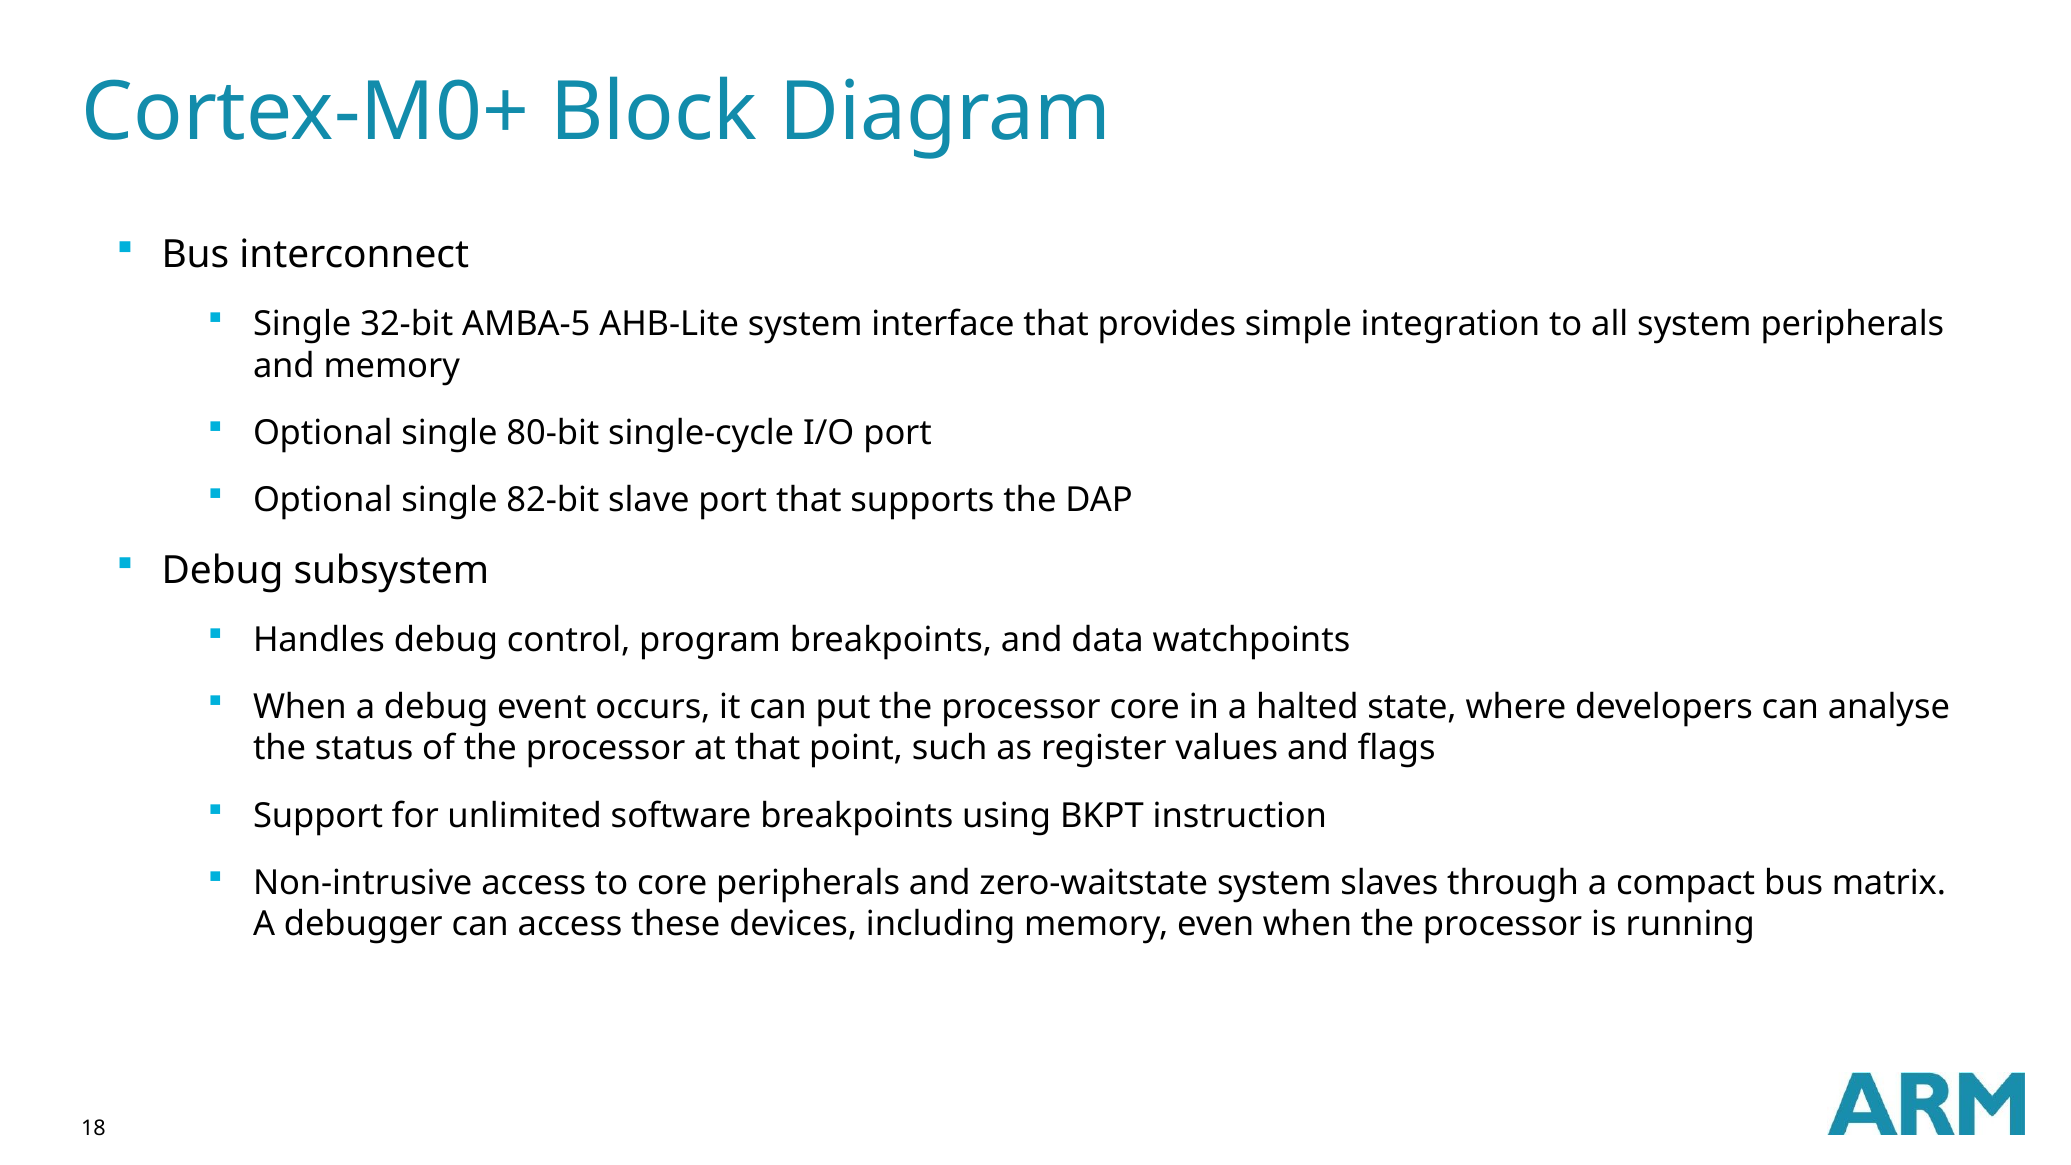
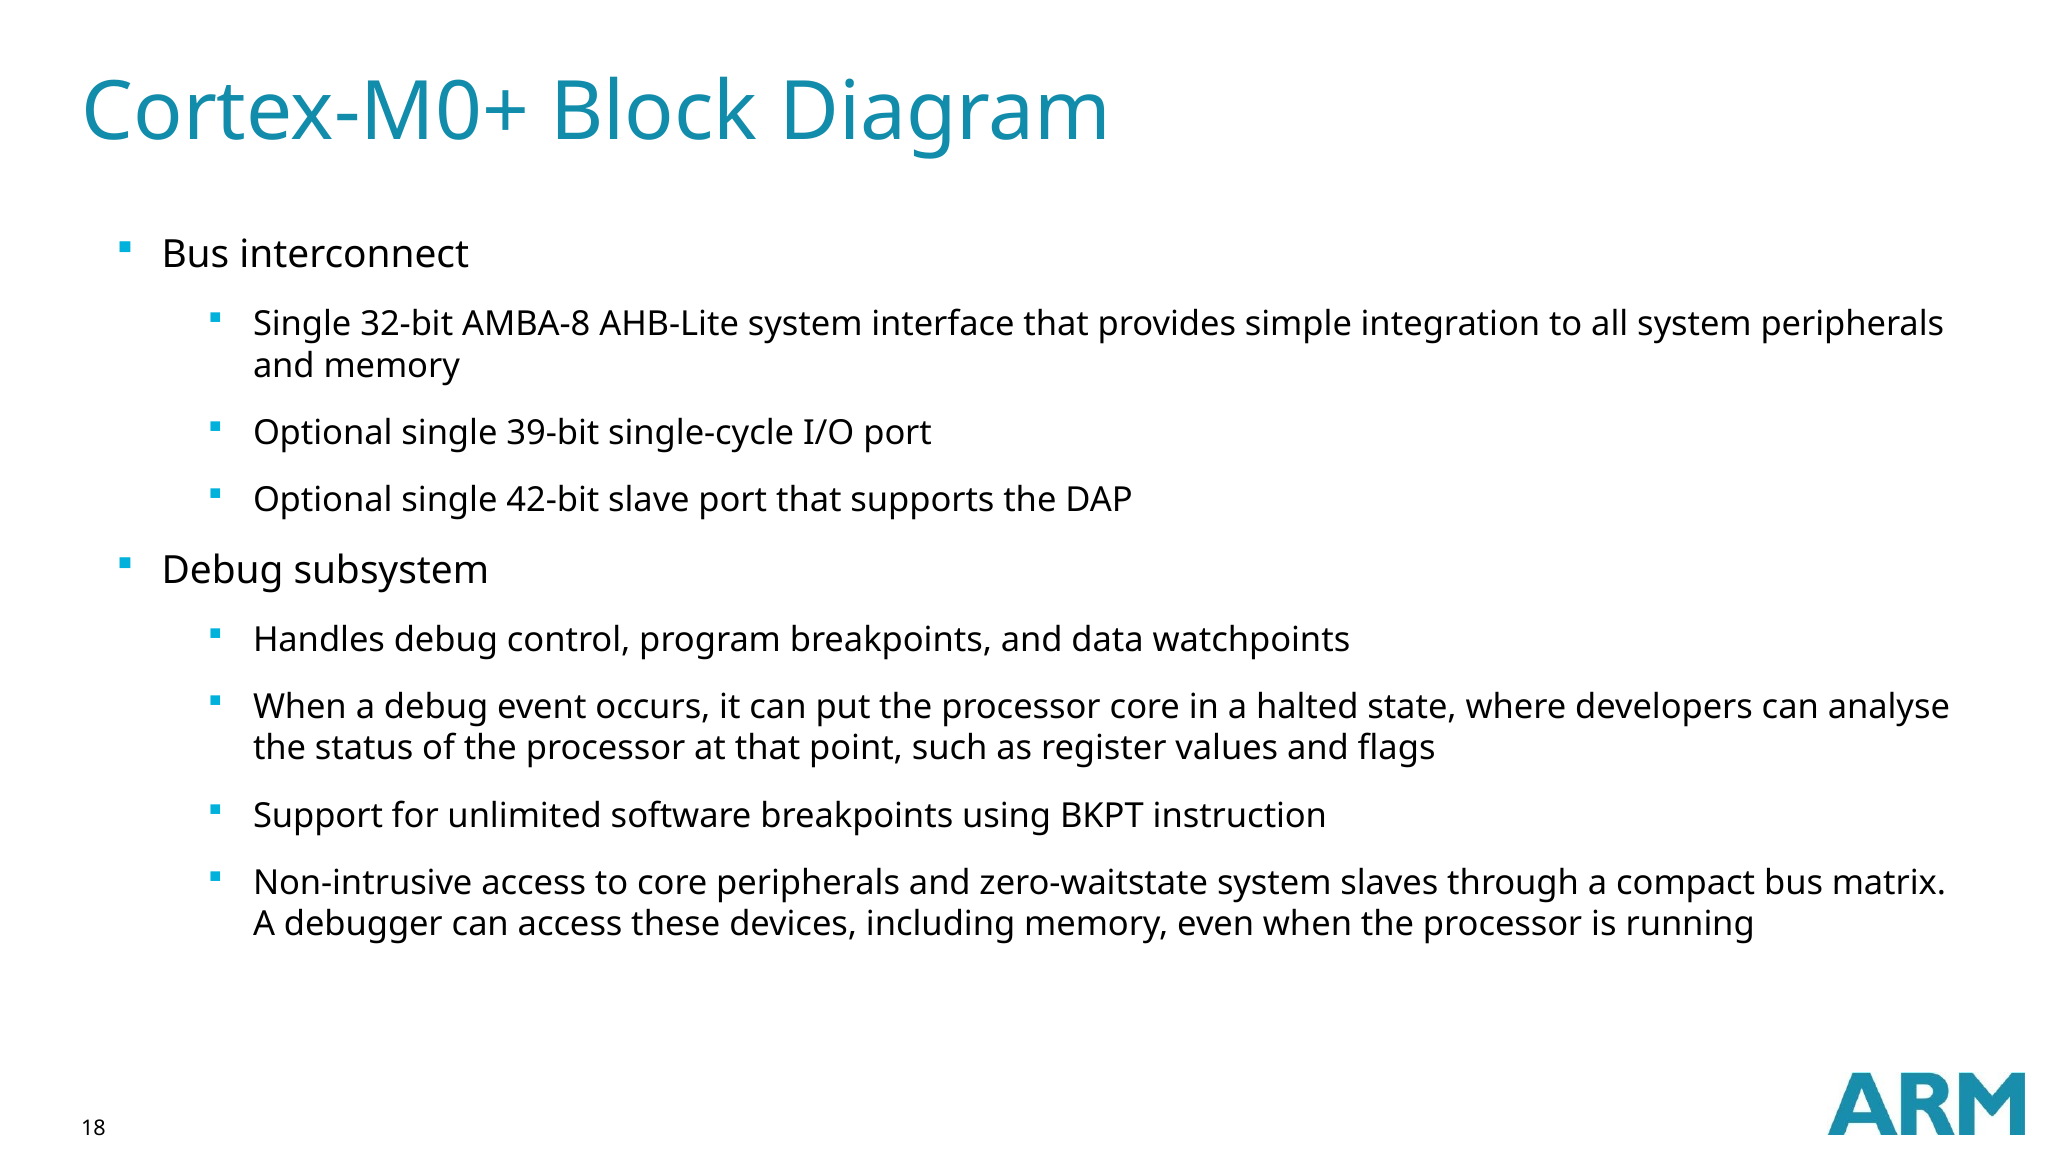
AMBA-5: AMBA-5 -> AMBA-8 (526, 324)
80-bit: 80-bit -> 39-bit (553, 433)
82-bit: 82-bit -> 42-bit (553, 500)
